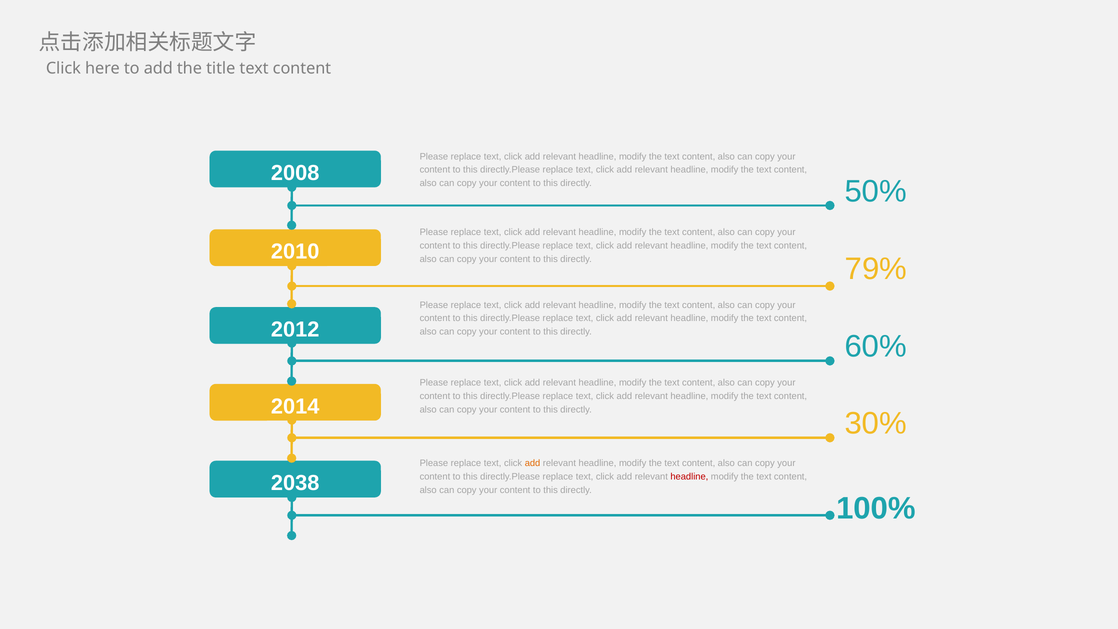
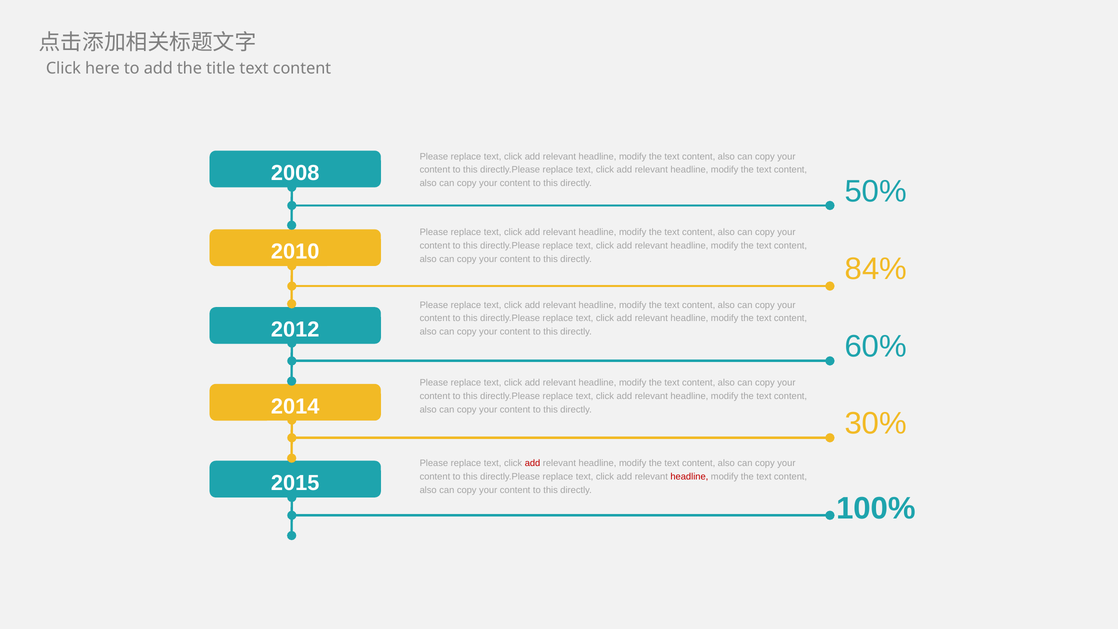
79%: 79% -> 84% (876, 269)
add colour: orange -> red (532, 463)
2038: 2038 -> 2015 (295, 483)
